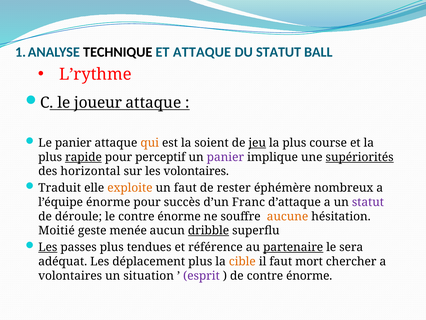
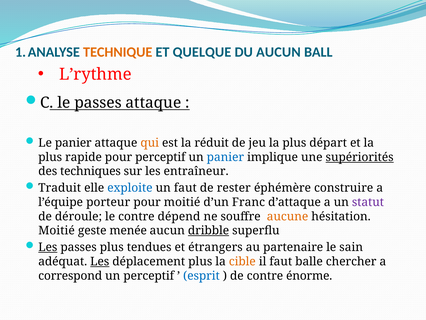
TECHNIQUE colour: black -> orange (118, 52)
ET ATTAQUE: ATTAQUE -> QUELQUE (202, 52)
DU STATUT: STATUT -> AUCUN (278, 52)
le joueur: joueur -> passes (98, 103)
soient: soient -> réduit (212, 143)
jeu underline: present -> none (257, 143)
course: course -> départ (328, 143)
rapide underline: present -> none (83, 157)
panier colour: purple -> blue (225, 157)
horizontal: horizontal -> techniques (90, 171)
les volontaires: volontaires -> entraîneur (196, 171)
exploite colour: orange -> blue (130, 188)
nombreux: nombreux -> construire (344, 188)
l’équipe énorme: énorme -> porteur (108, 202)
pour succès: succès -> moitié (182, 202)
le contre énorme: énorme -> dépend (179, 216)
référence: référence -> étrangers (215, 247)
partenaire underline: present -> none (293, 247)
sera: sera -> sain (351, 247)
Les underline: none -> present (100, 261)
mort: mort -> balle (309, 261)
volontaires: volontaires -> correspond (70, 275)
un situation: situation -> perceptif (149, 275)
esprit colour: purple -> blue (201, 275)
